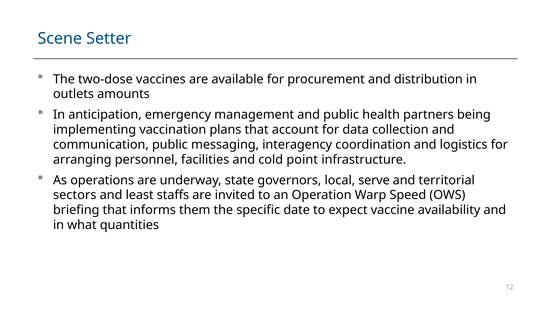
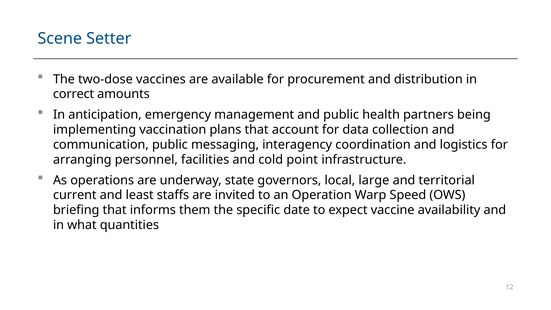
outlets: outlets -> correct (74, 94)
serve: serve -> large (374, 180)
sectors: sectors -> current (75, 195)
